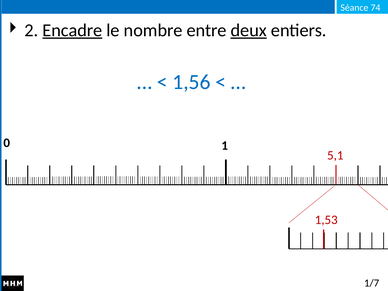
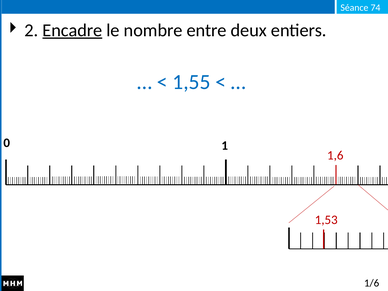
deux underline: present -> none (249, 30)
1,56: 1,56 -> 1,55 (191, 82)
5,1: 5,1 -> 1,6 (335, 155)
1/7: 1/7 -> 1/6 (372, 283)
